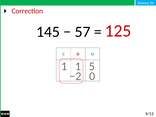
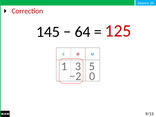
57: 57 -> 64 (83, 32)
1 1: 1 -> 3 (78, 66)
